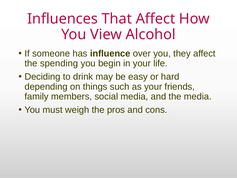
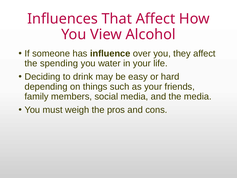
begin: begin -> water (109, 63)
